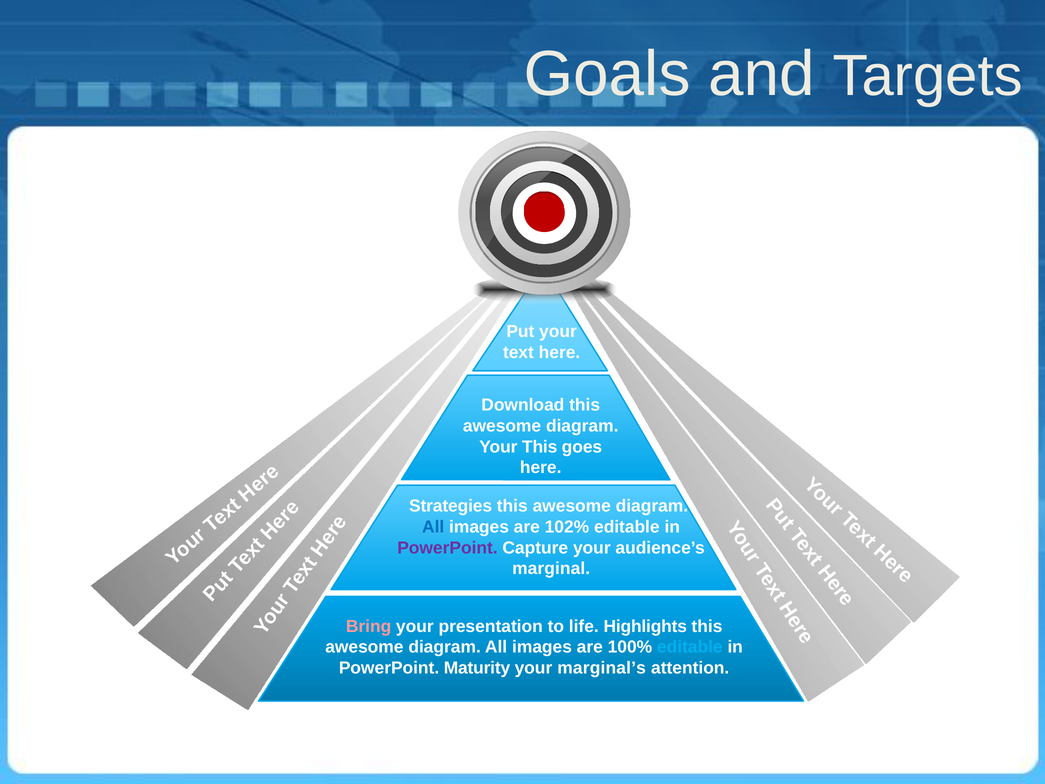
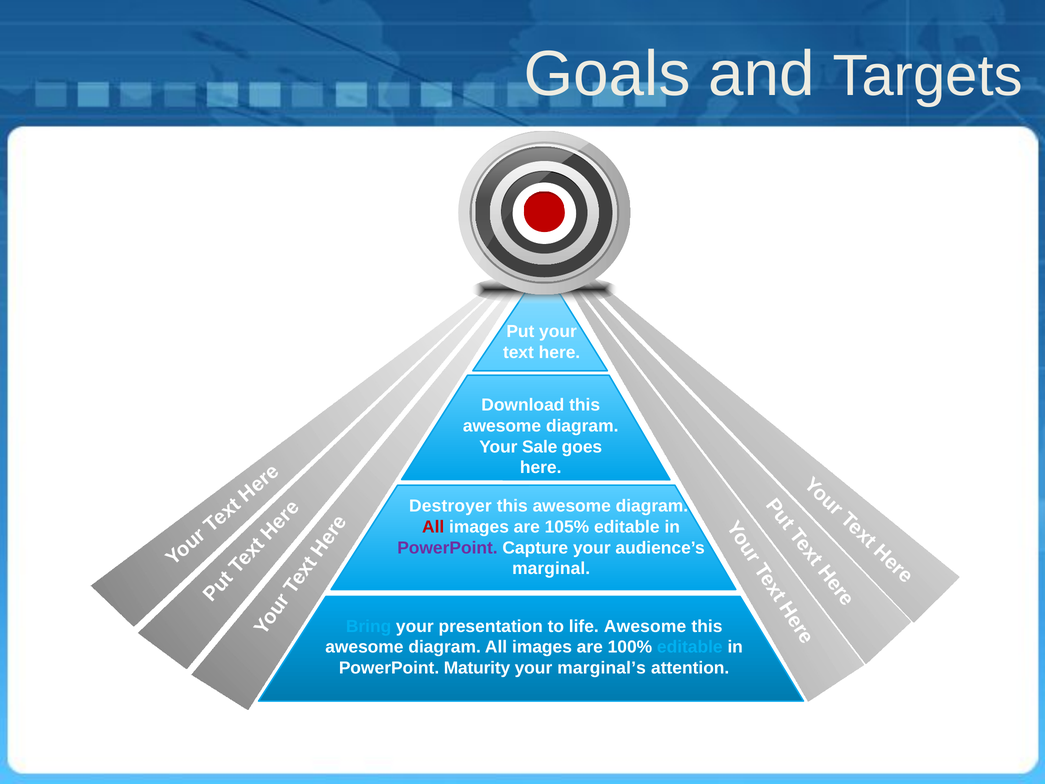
Your This: This -> Sale (540, 447)
Strategies: Strategies -> Destroyer (450, 506)
All colour: blue -> red (433, 527)
102%: 102% -> 105% (567, 527)
Bring colour: pink -> light blue (369, 626)
life Highlights: Highlights -> Awesome (645, 626)
